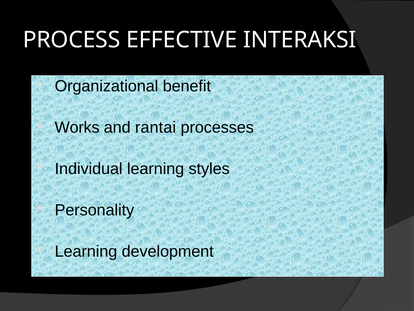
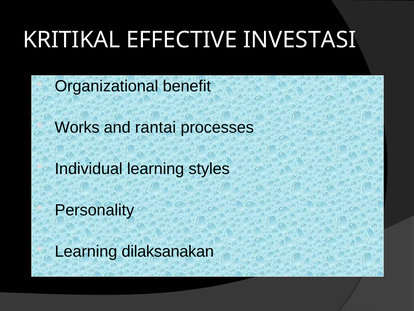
PROCESS: PROCESS -> KRITIKAL (71, 40)
INTERAKSI: INTERAKSI -> INVESTASI (300, 40)
development: development -> dilaksanakan (168, 251)
